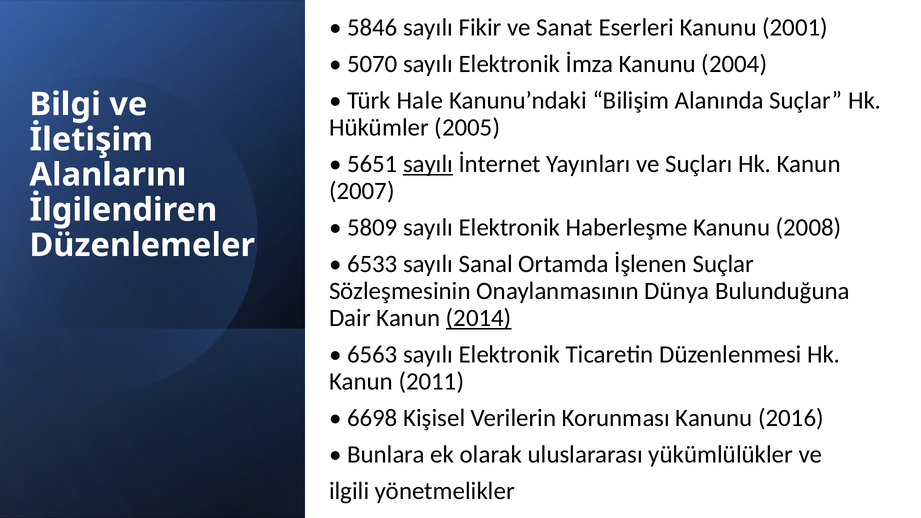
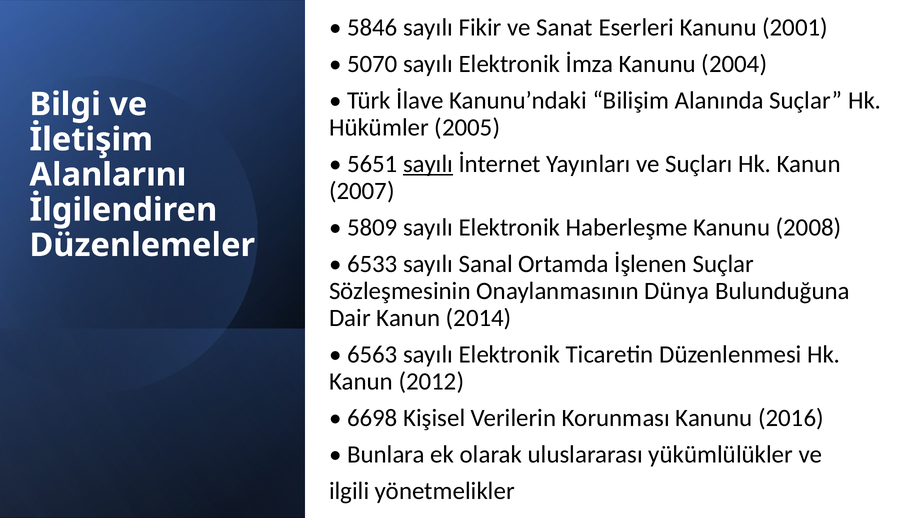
Hale: Hale -> İlave (420, 101)
2014 underline: present -> none (479, 318)
2011: 2011 -> 2012 (431, 381)
